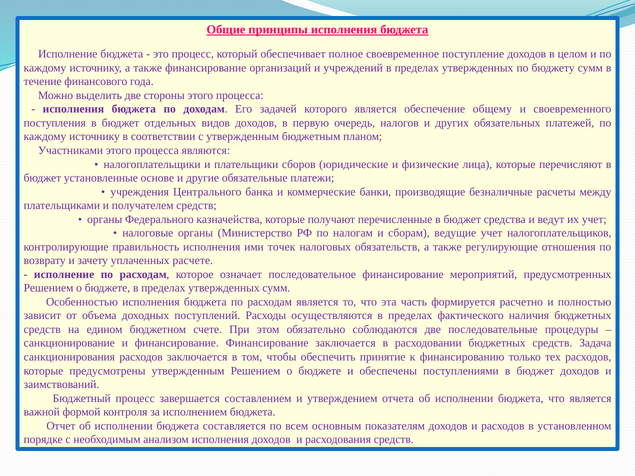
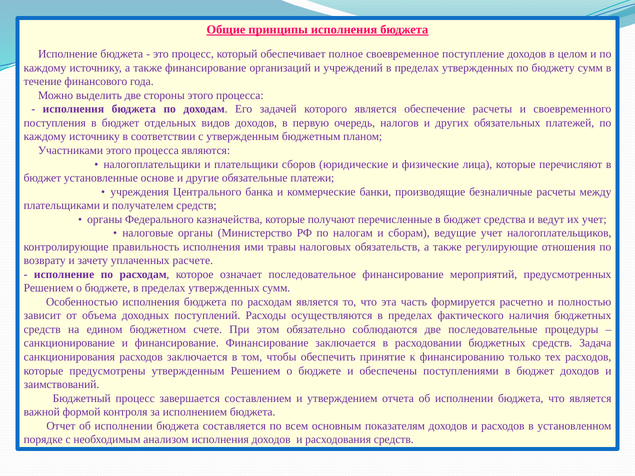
обеспечение общему: общему -> расчеты (492, 109)
точек: точек -> травы (282, 247)
